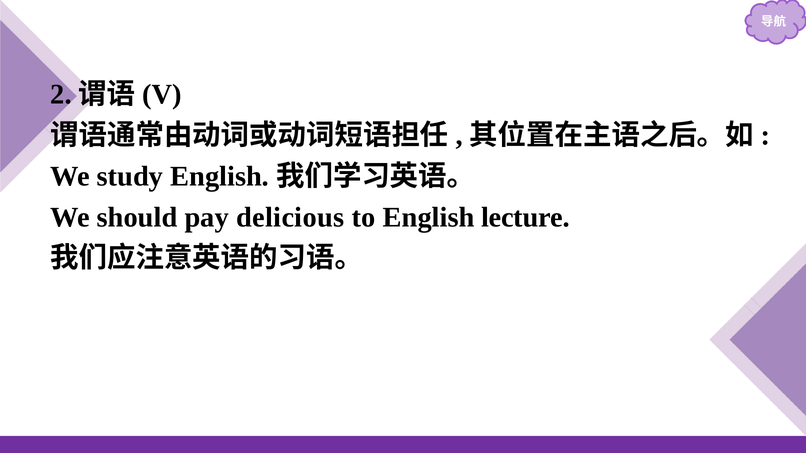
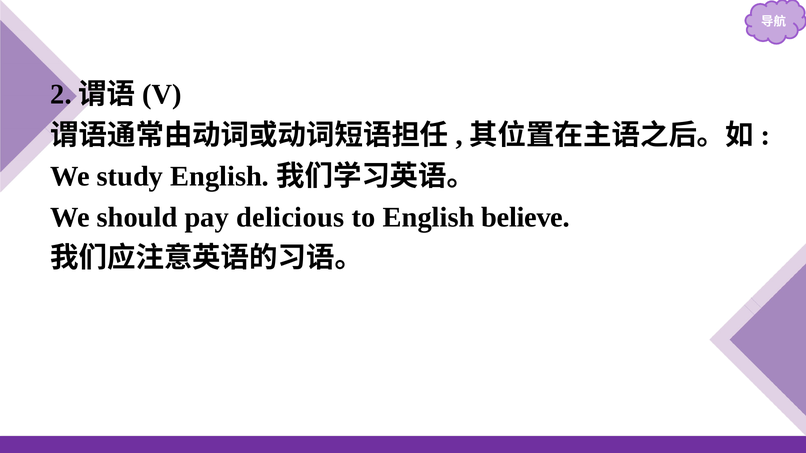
lecture: lecture -> believe (526, 217)
